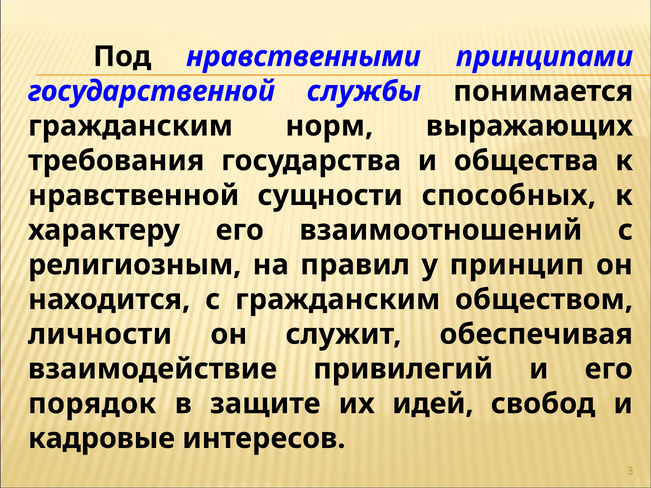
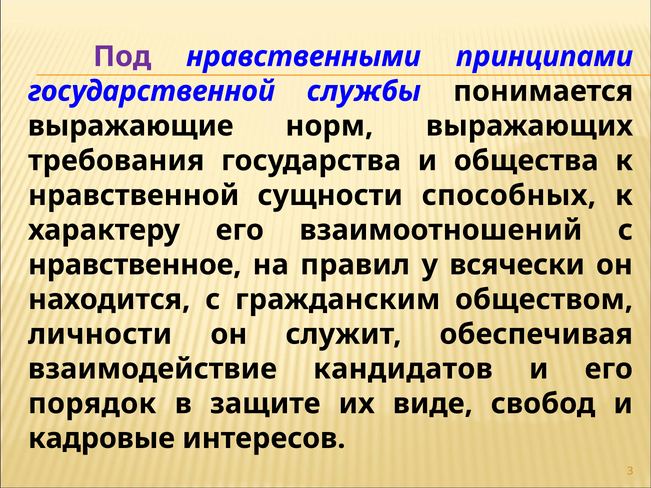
Под colour: black -> purple (122, 57)
гражданским: гражданским -> выражающие (131, 126)
религиозным: религиозным -> нравственное (135, 265)
принцип: принцип -> всячески (517, 265)
привилегий: привилегий -> кандидатов (403, 369)
идей: идей -> виде (433, 404)
